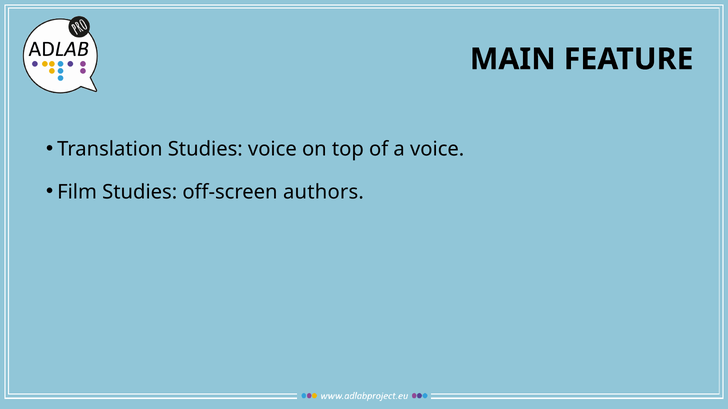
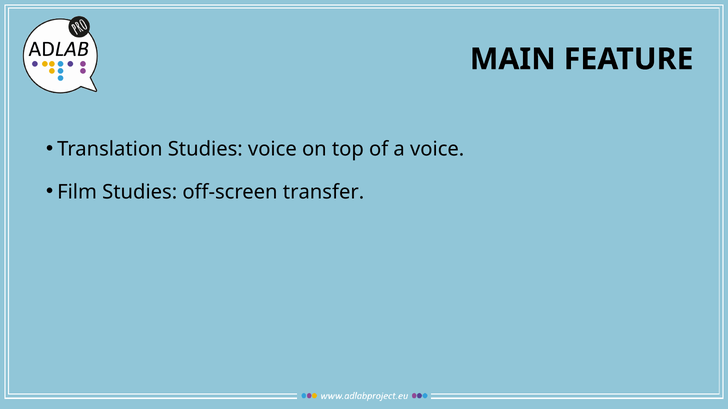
authors: authors -> transfer (324, 192)
